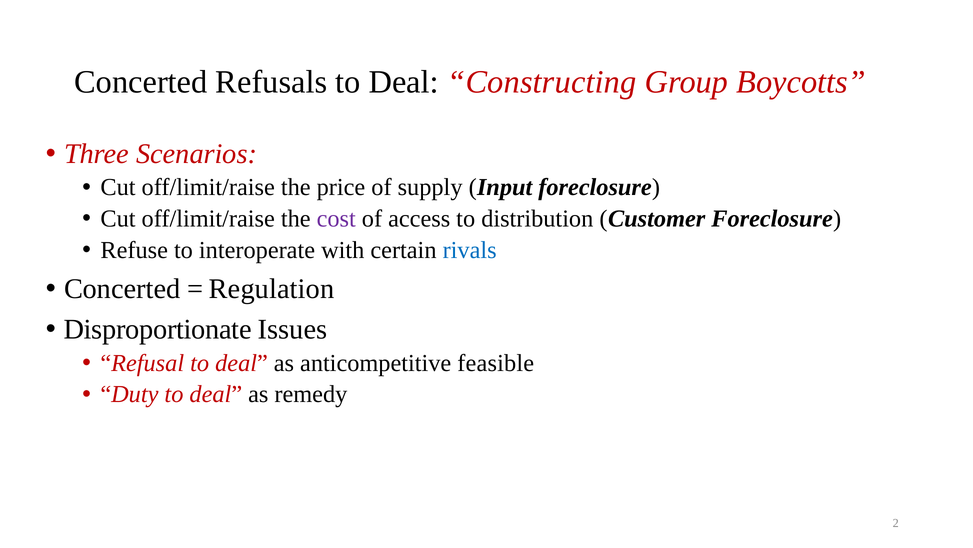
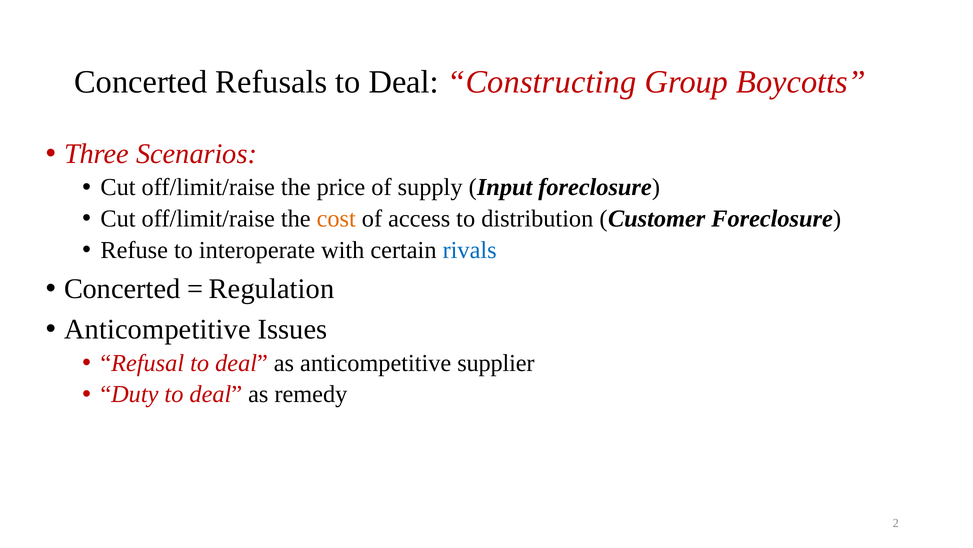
cost colour: purple -> orange (336, 219)
Disproportionate: Disproportionate -> Anticompetitive (157, 329)
feasible: feasible -> supplier (496, 363)
